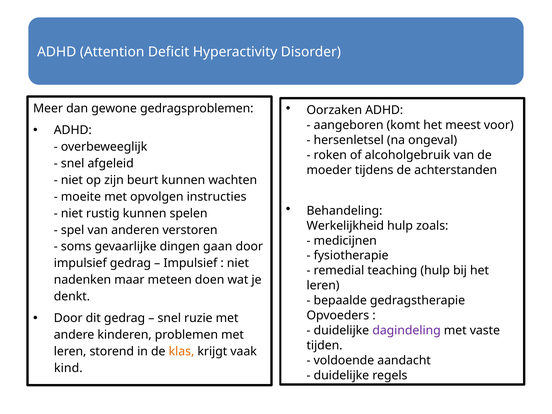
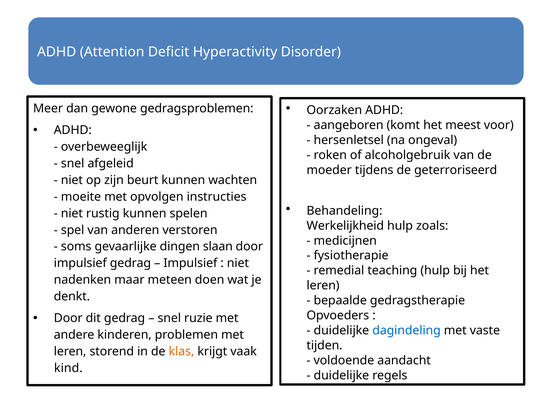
achterstanden: achterstanden -> geterroriseerd (456, 170)
gaan: gaan -> slaan (218, 247)
dagindeling colour: purple -> blue (407, 330)
